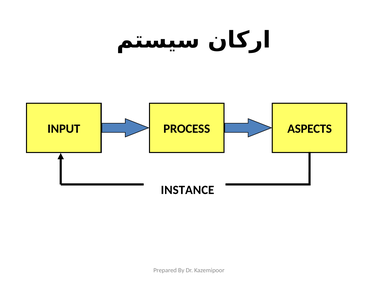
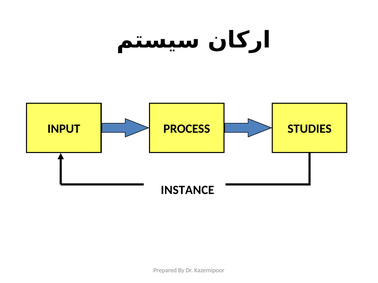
ASPECTS: ASPECTS -> STUDIES (310, 129)
